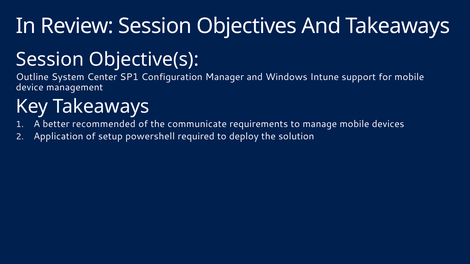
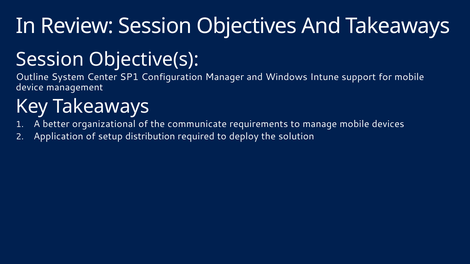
recommended: recommended -> organizational (104, 124)
powershell: powershell -> distribution (150, 137)
